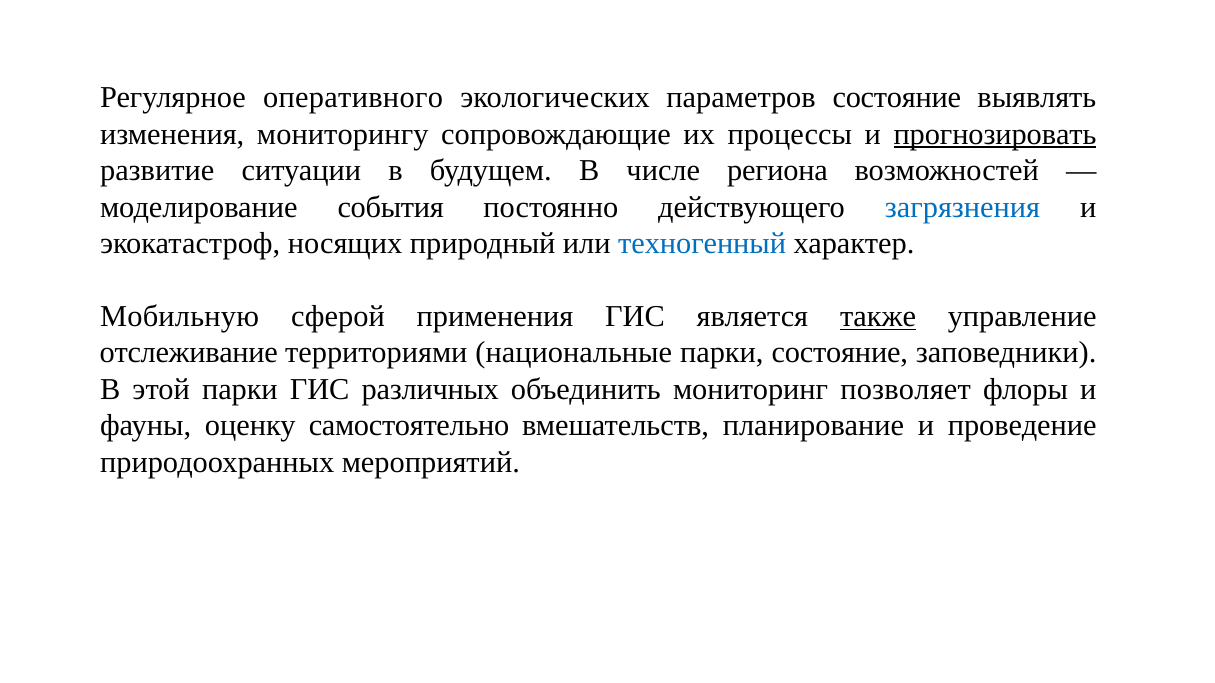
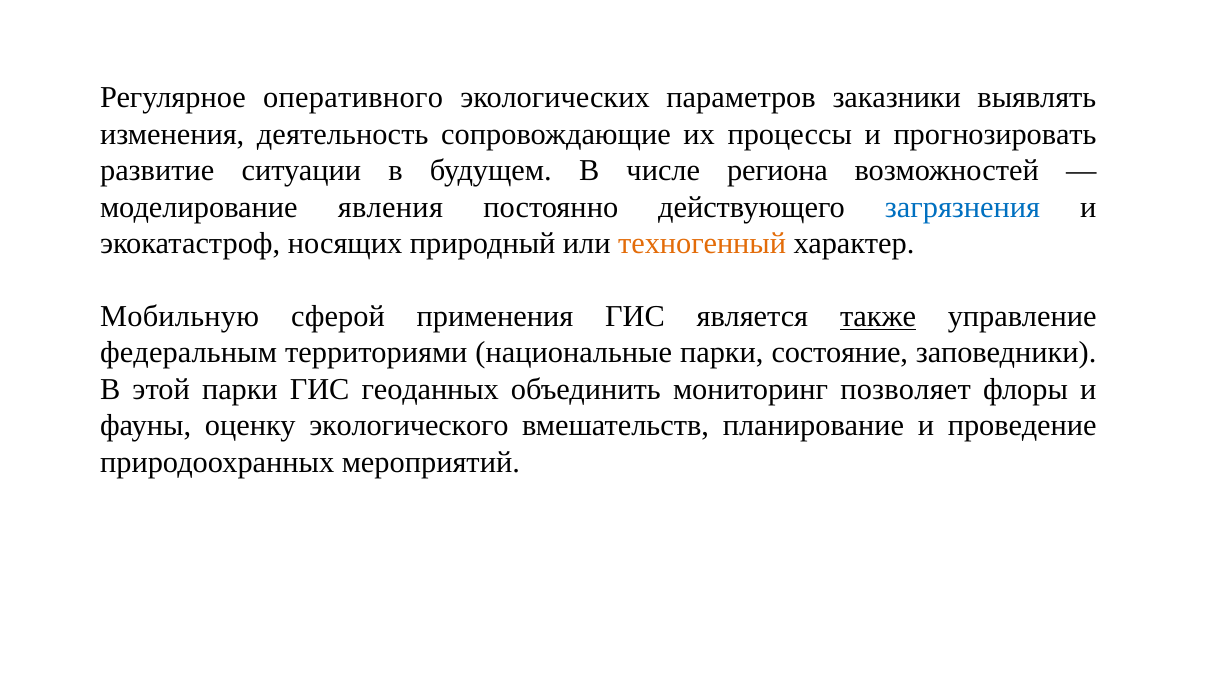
параметров состояние: состояние -> заказники (897, 98)
мониторингу: мониторингу -> деятельность (343, 134)
прогнозировать underline: present -> none (995, 134)
события: события -> явления (390, 207)
техногенный colour: blue -> orange (702, 244)
отслеживание: отслеживание -> федеральным (189, 353)
различных: различных -> геоданных (430, 390)
самостоятельно: самостоятельно -> экологического (409, 426)
